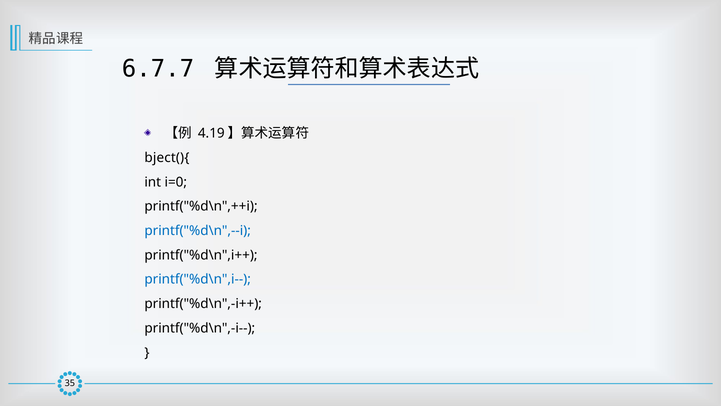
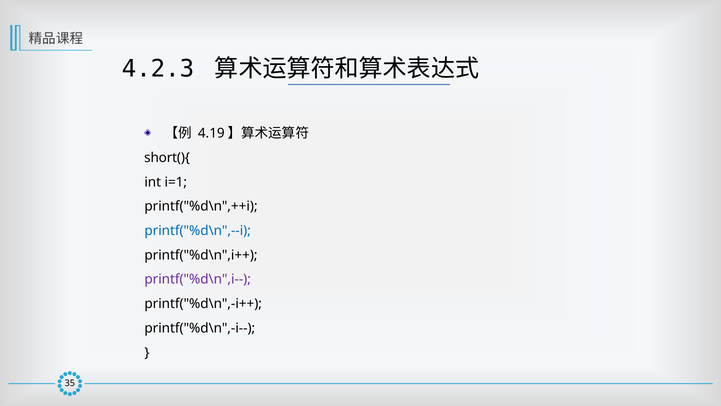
6.7.7: 6.7.7 -> 4.2.3 (158, 69)
bject(){: bject(){ -> short(){ (167, 158)
i=0: i=0 -> i=1 (176, 182)
printf("%d\n",i-- colour: blue -> purple (198, 279)
